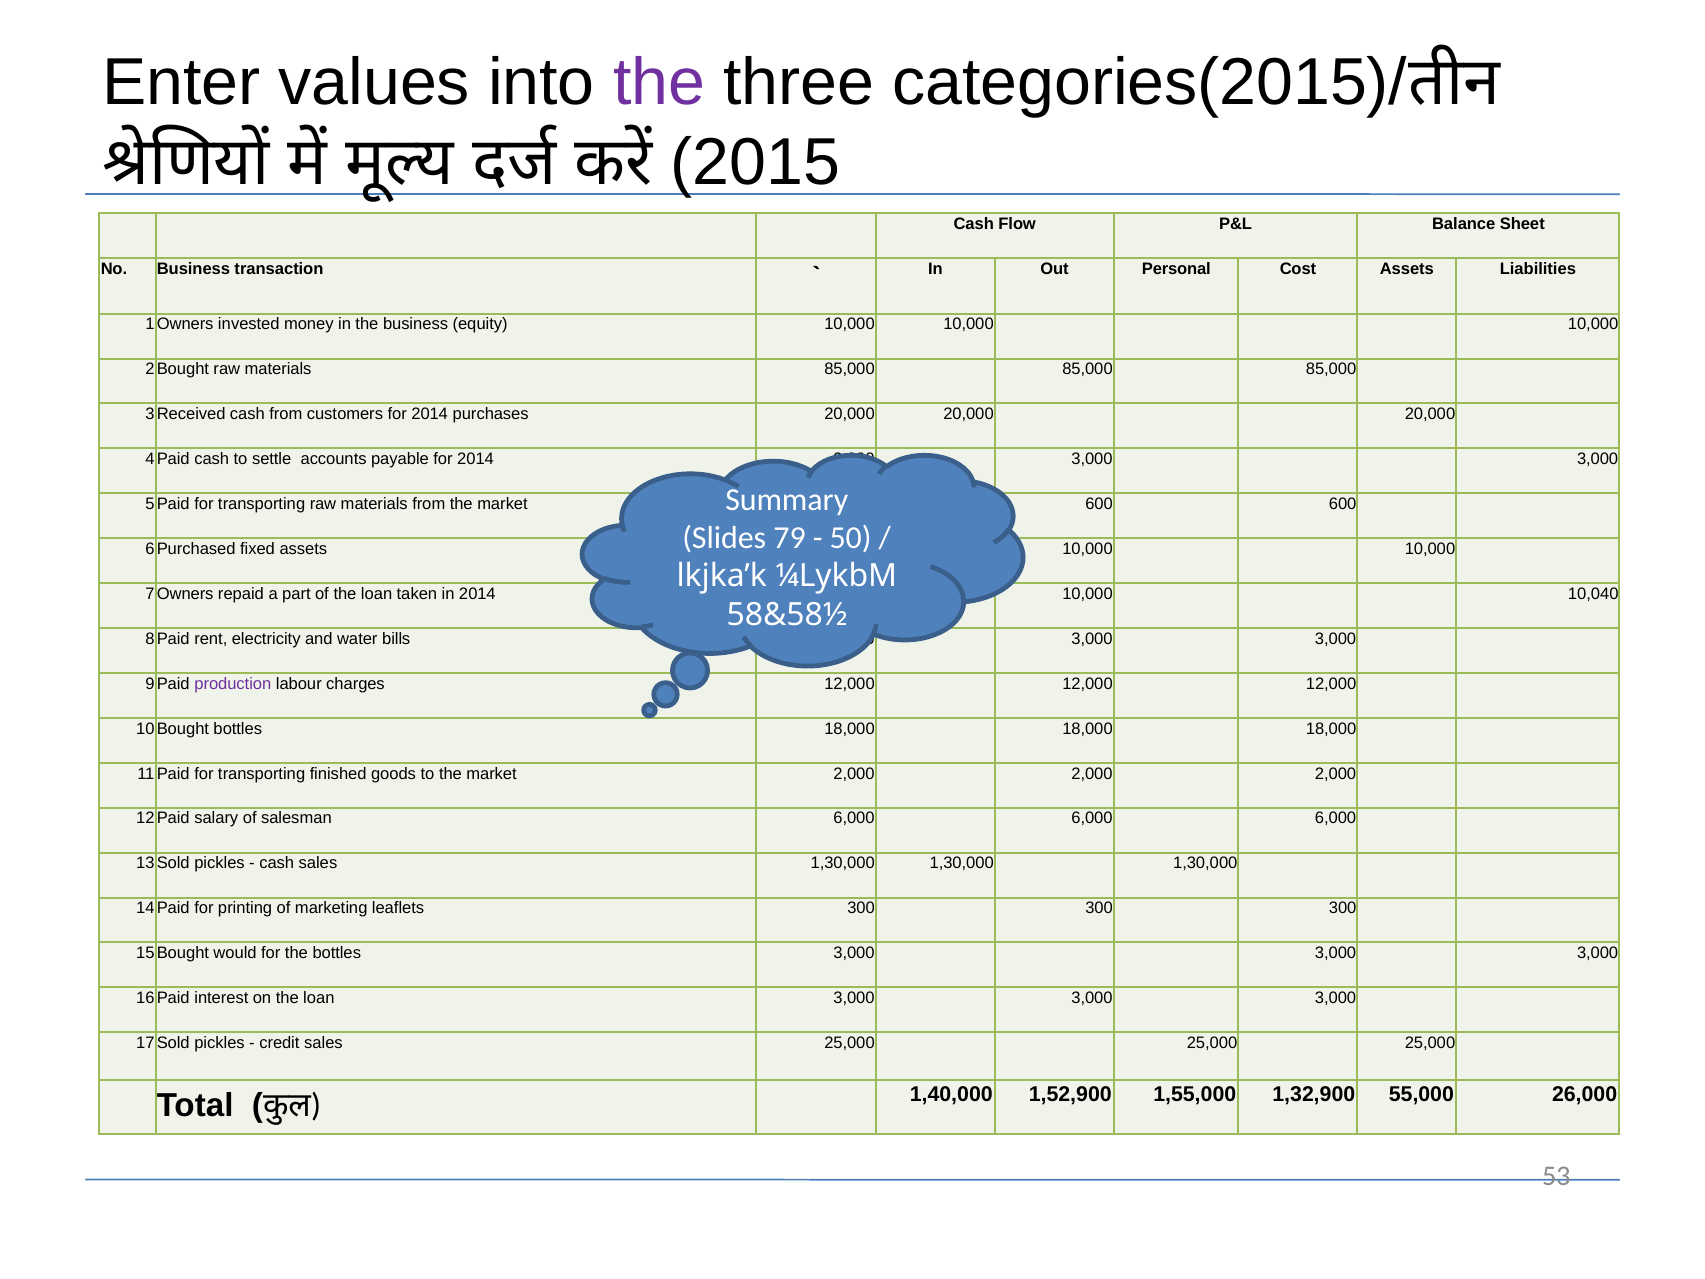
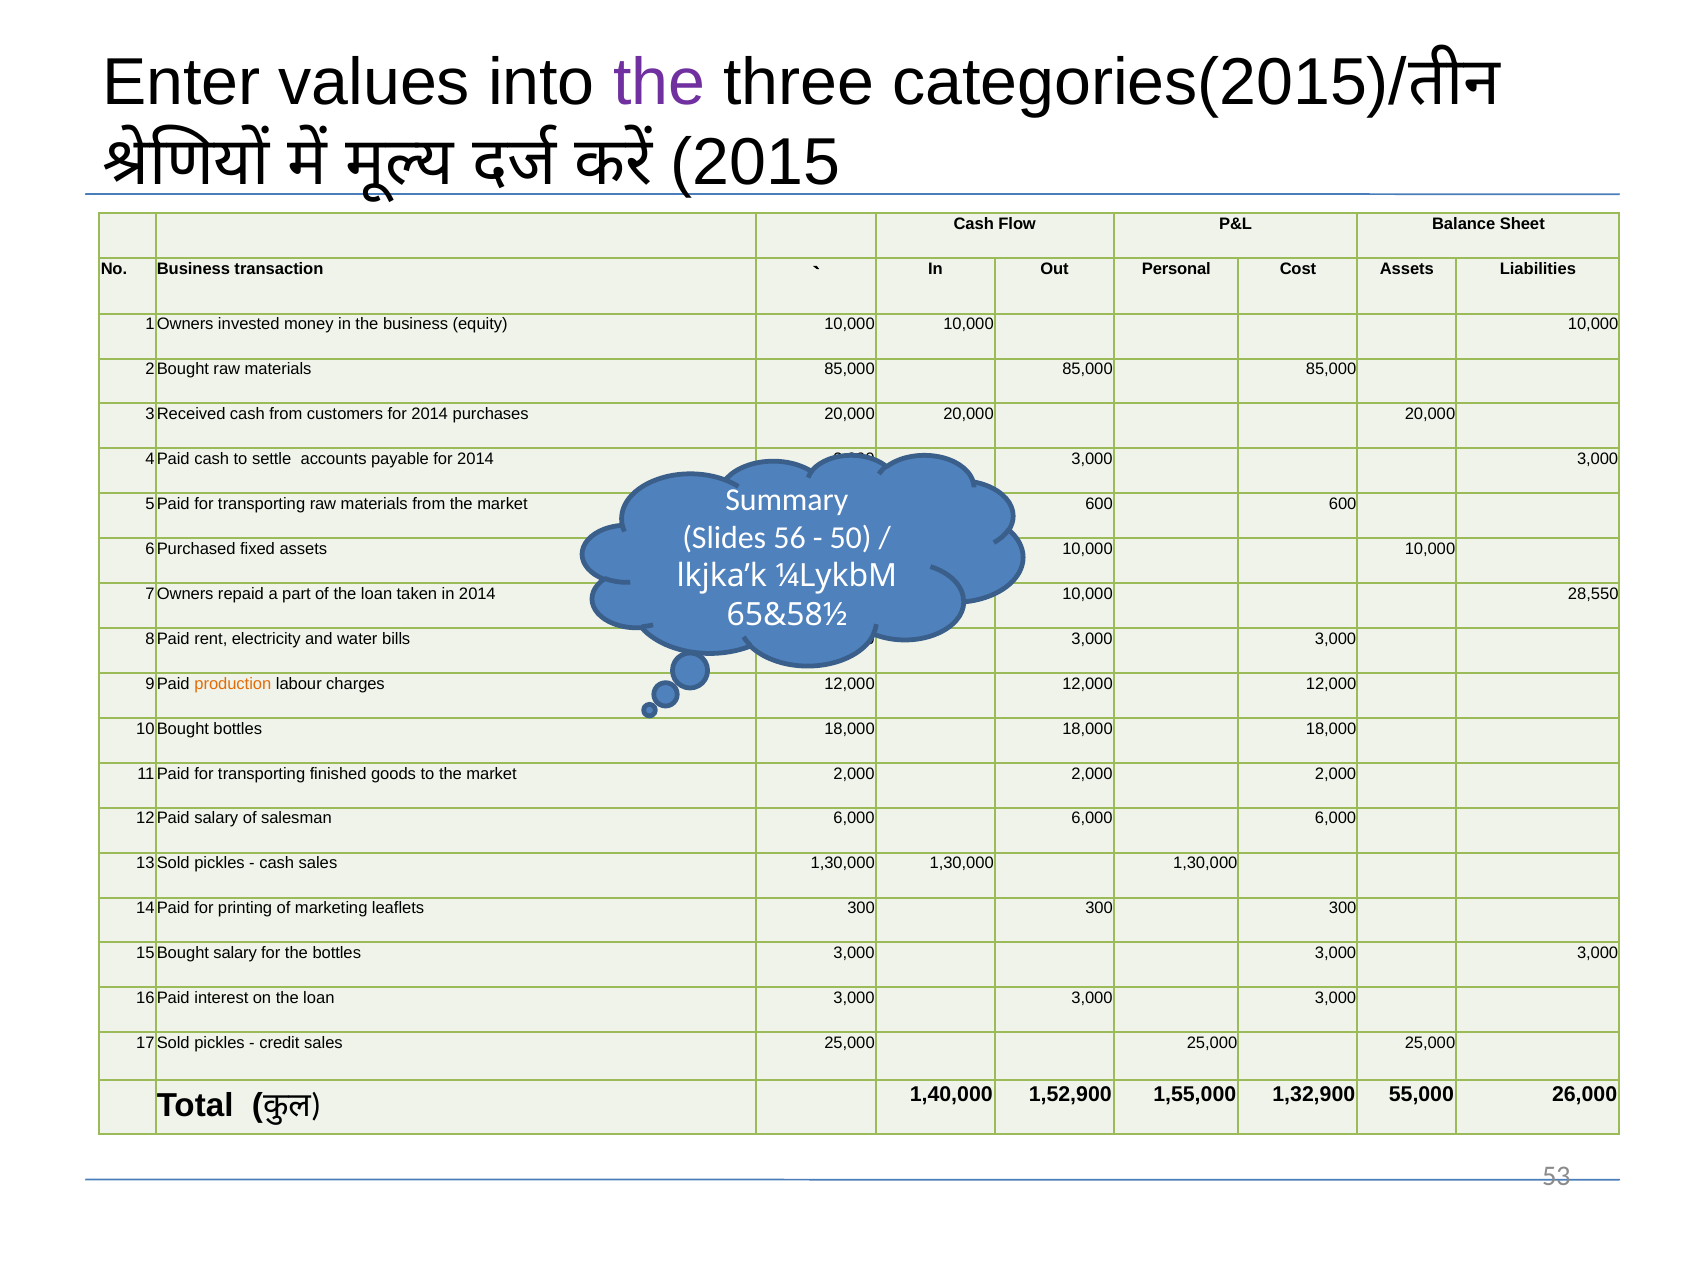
79: 79 -> 56 (790, 538)
10,040: 10,040 -> 28,550 (1593, 594)
58&58½: 58&58½ -> 65&58½ (787, 615)
production colour: purple -> orange (233, 684)
would: would -> salary (235, 953)
